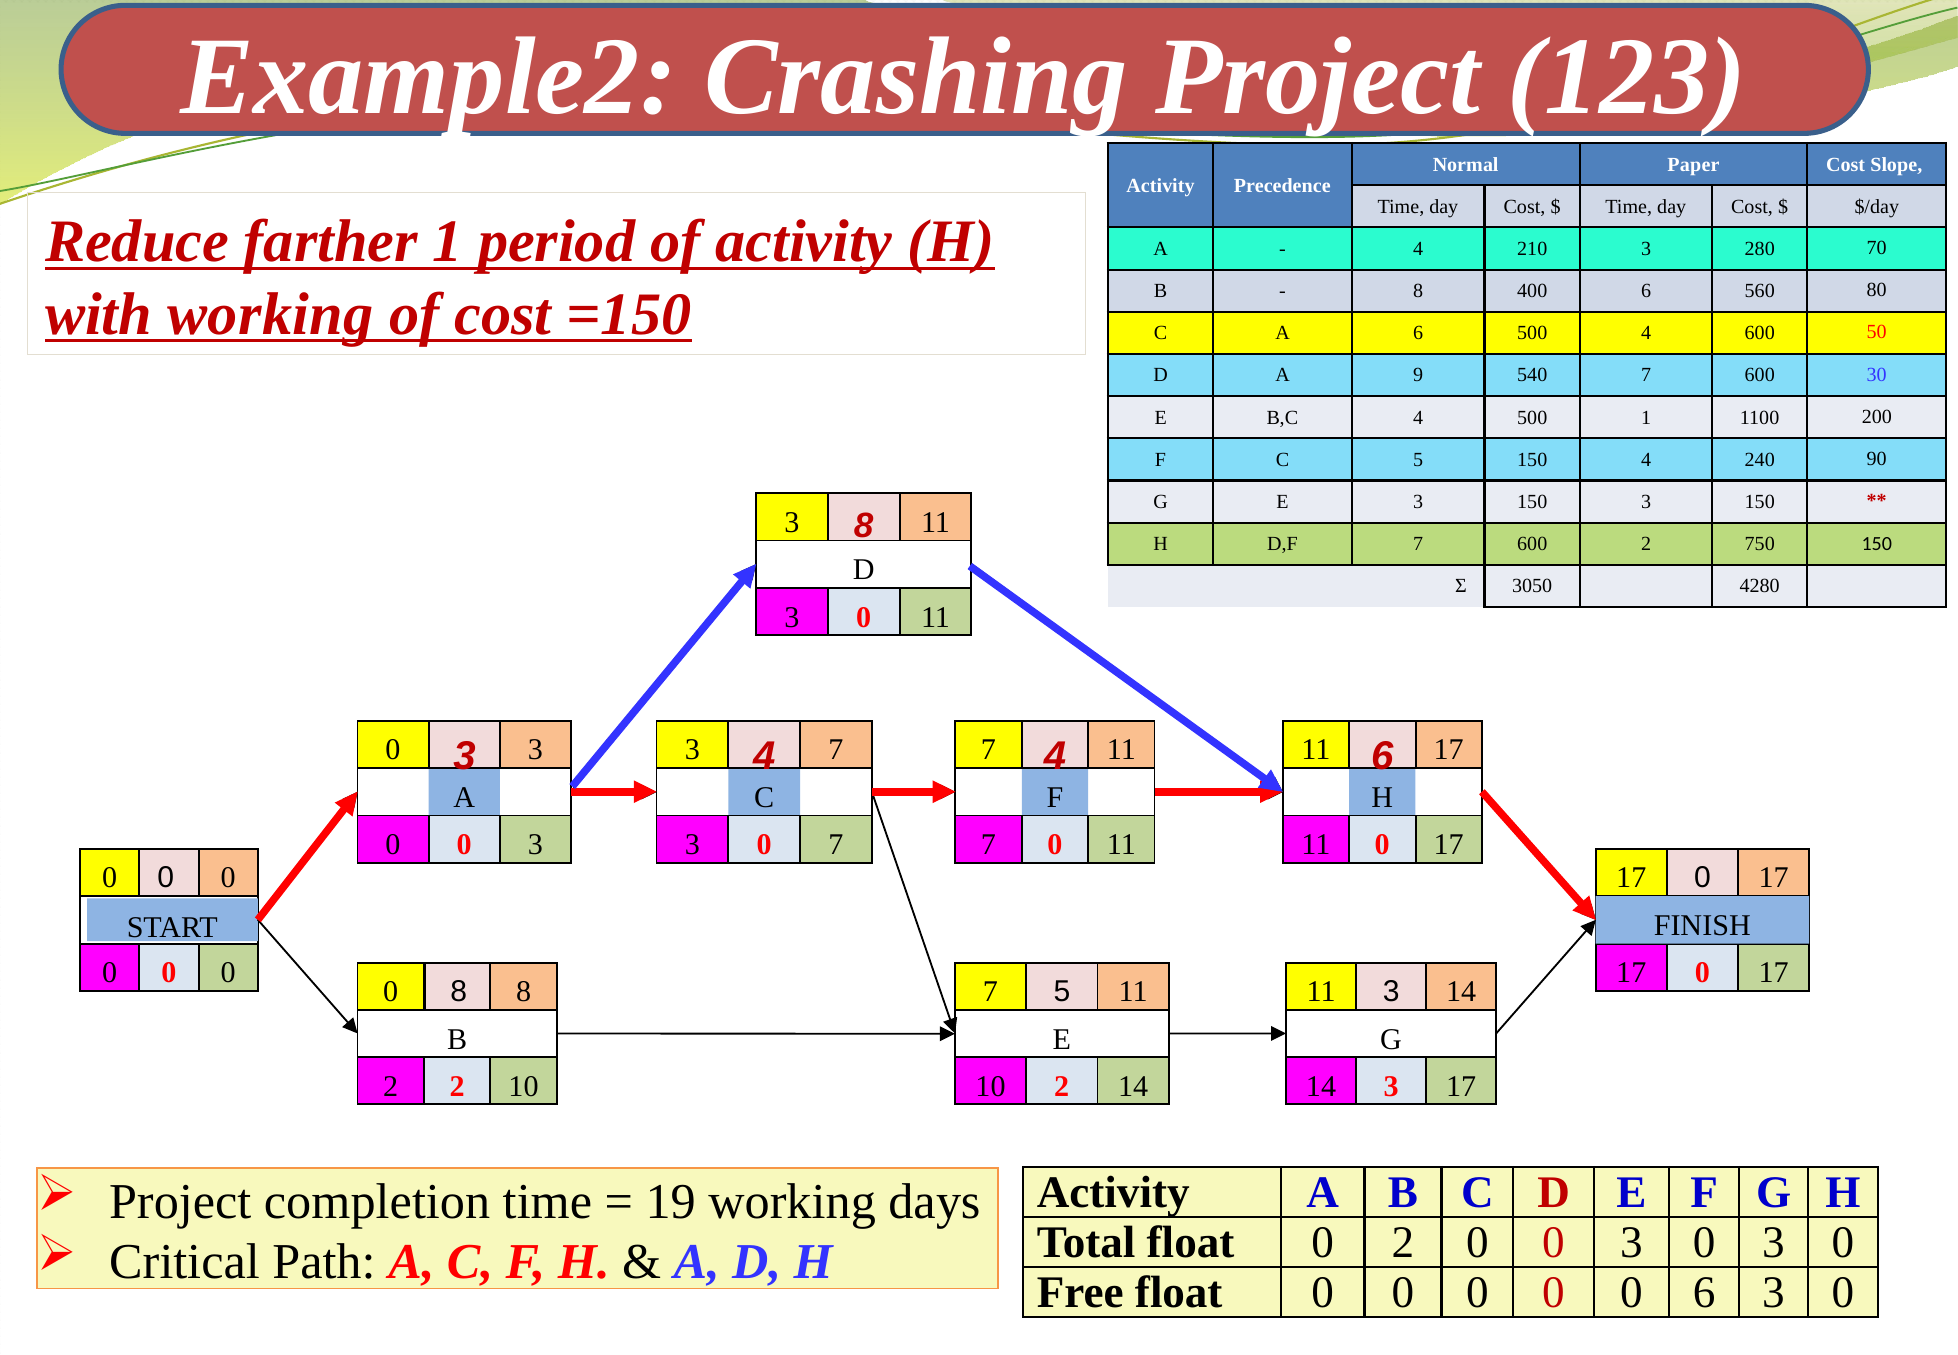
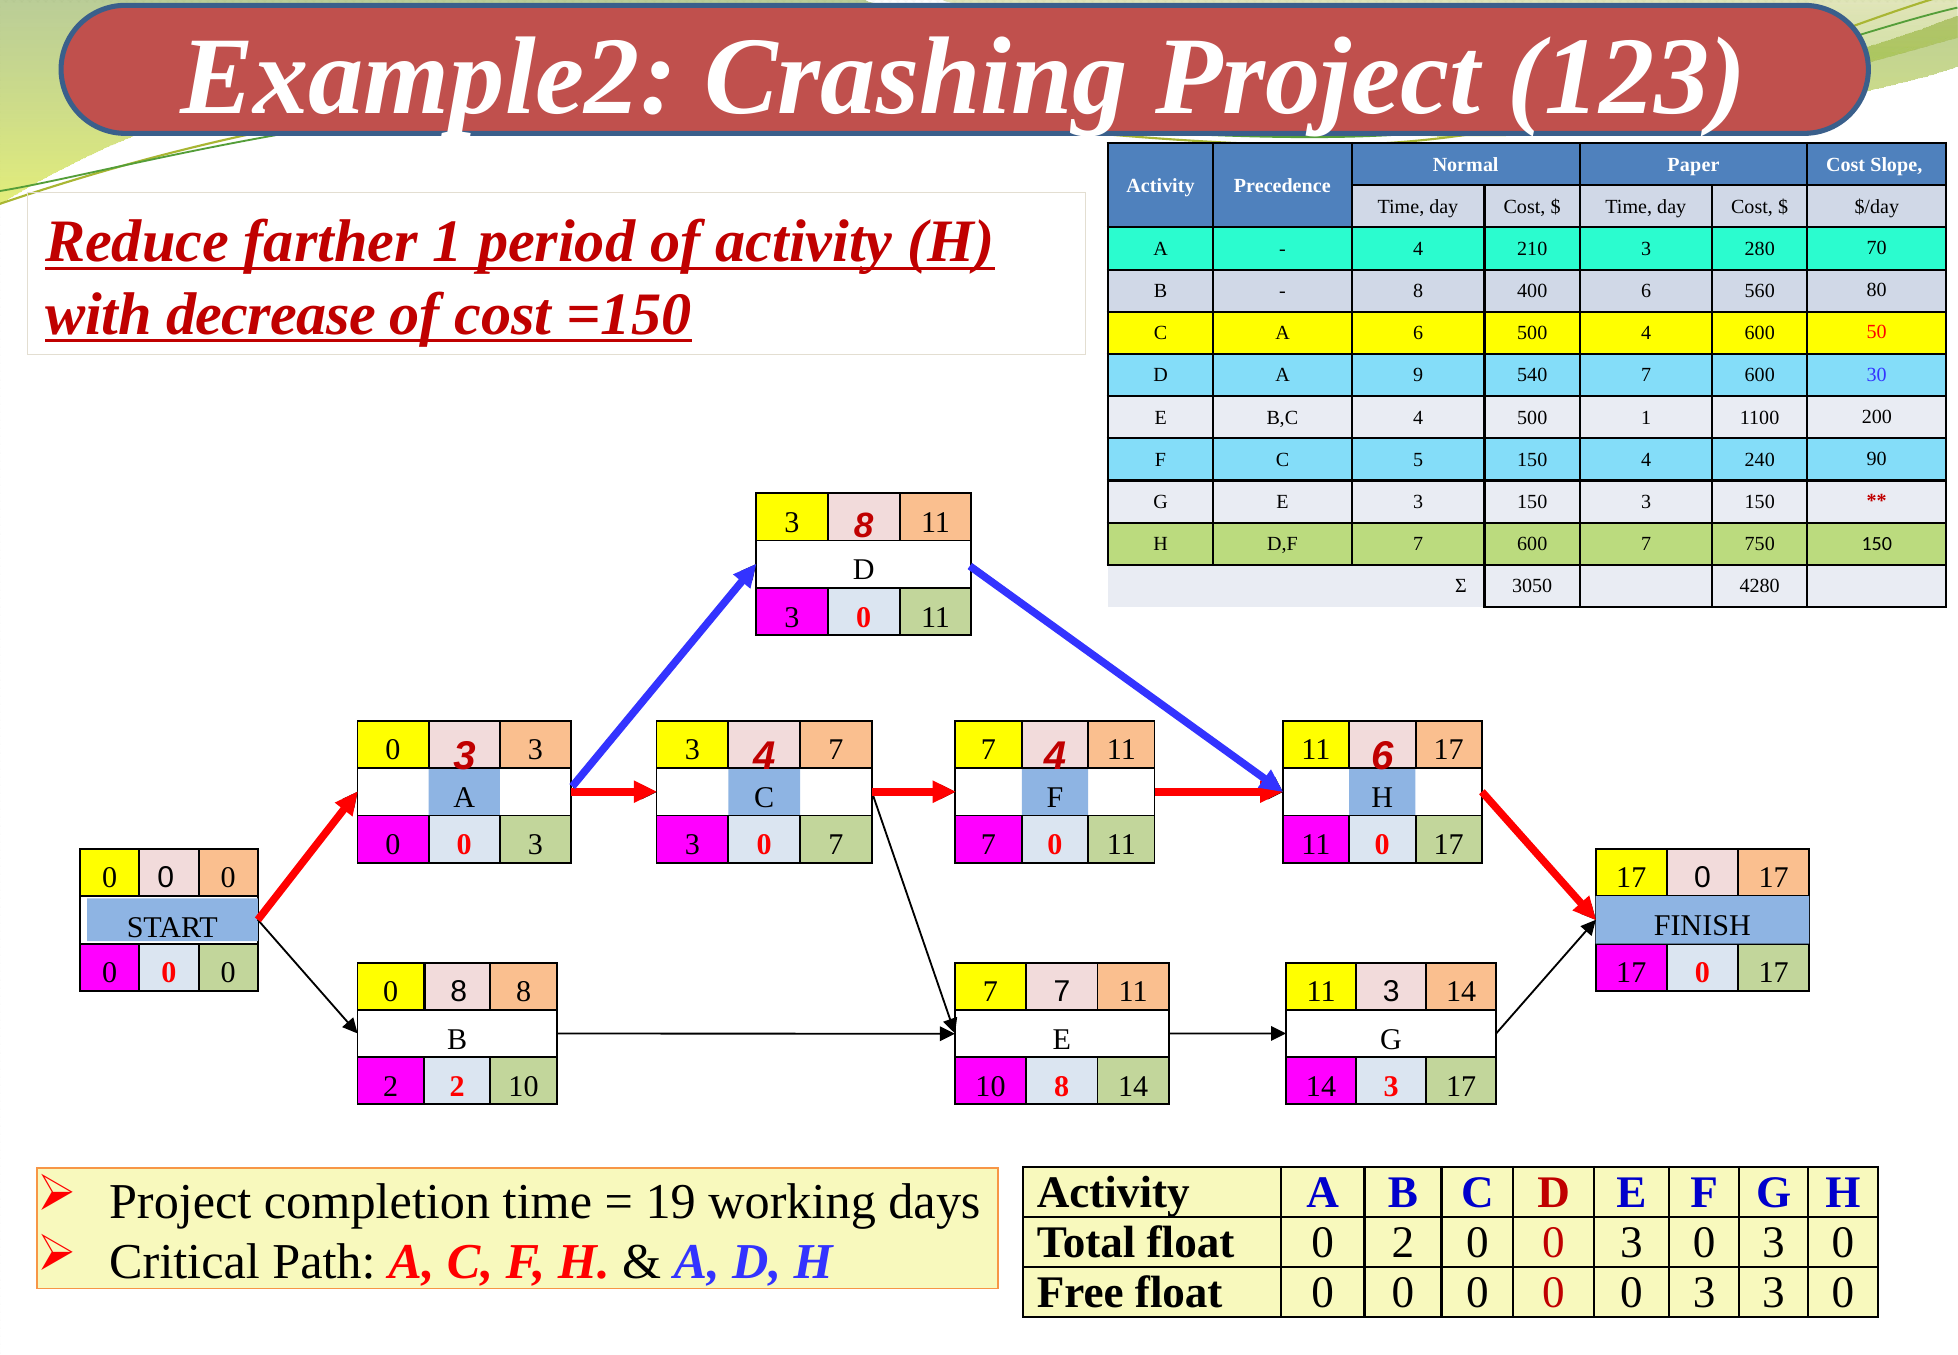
with working: working -> decrease (271, 314)
600 2: 2 -> 7 (1646, 544)
7 5: 5 -> 7 (1062, 992)
10 2: 2 -> 8 (1062, 1087)
0 0 0 6: 6 -> 3 (1704, 1293)
